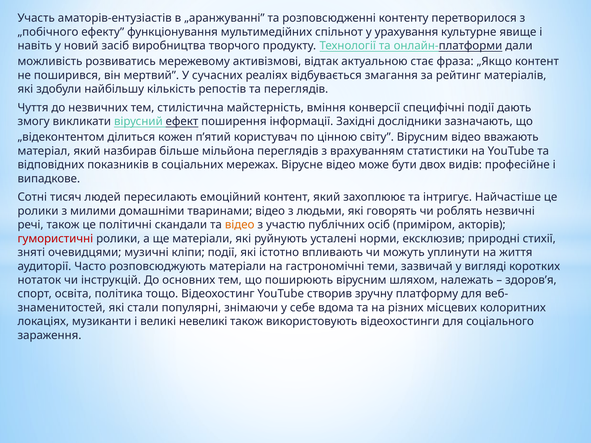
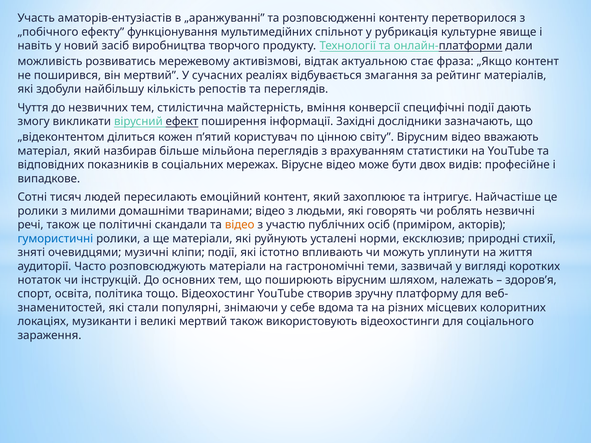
урахування: урахування -> рубрикація (406, 32)
гумористичні colour: red -> blue (55, 239)
великі невеликі: невеликі -> мертвий (203, 322)
